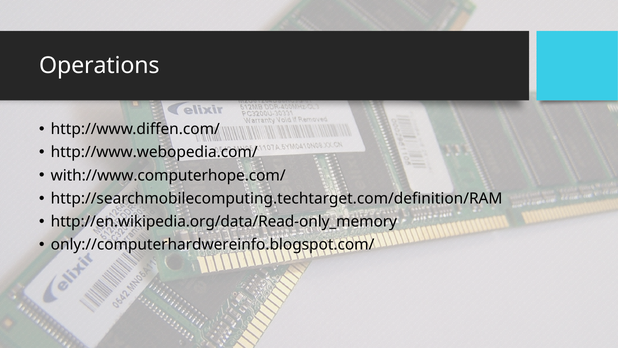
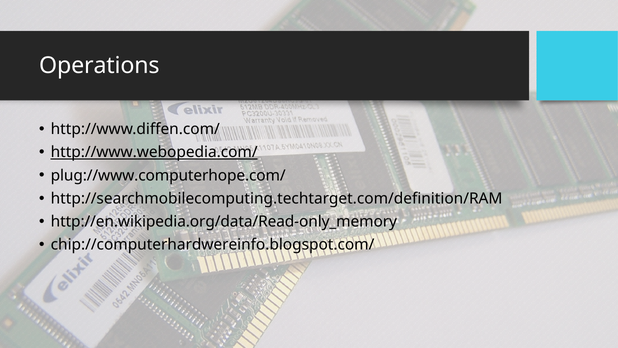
http://www.webopedia.com/ underline: none -> present (154, 152)
with://www.computerhope.com/: with://www.computerhope.com/ -> plug://www.computerhope.com/ (168, 175)
only://computerhardwereinfo.blogspot.com/: only://computerhardwereinfo.blogspot.com/ -> chip://computerhardwereinfo.blogspot.com/ (213, 245)
